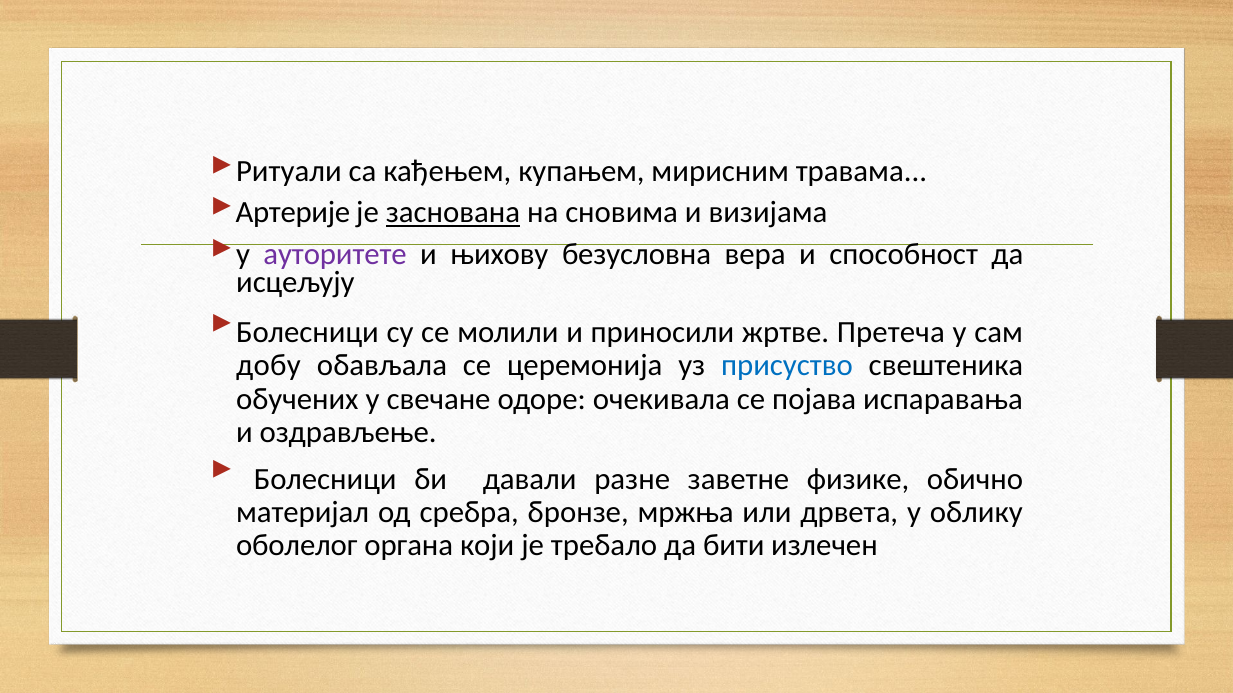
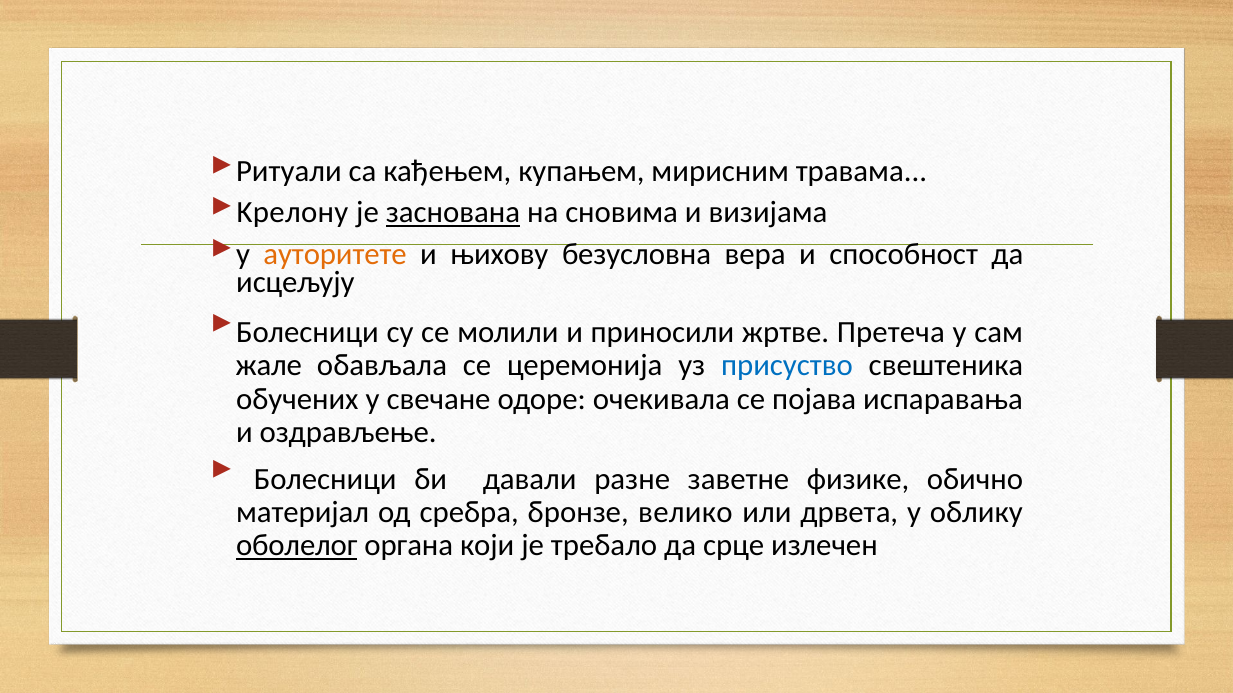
Артерије: Артерије -> Kрелону (293, 213)
ауторитете colour: purple -> orange (335, 255)
добу: добу -> жале (269, 366)
мржња: мржња -> велико (685, 513)
оболелог underline: none -> present (297, 546)
бити: бити -> срце (734, 546)
